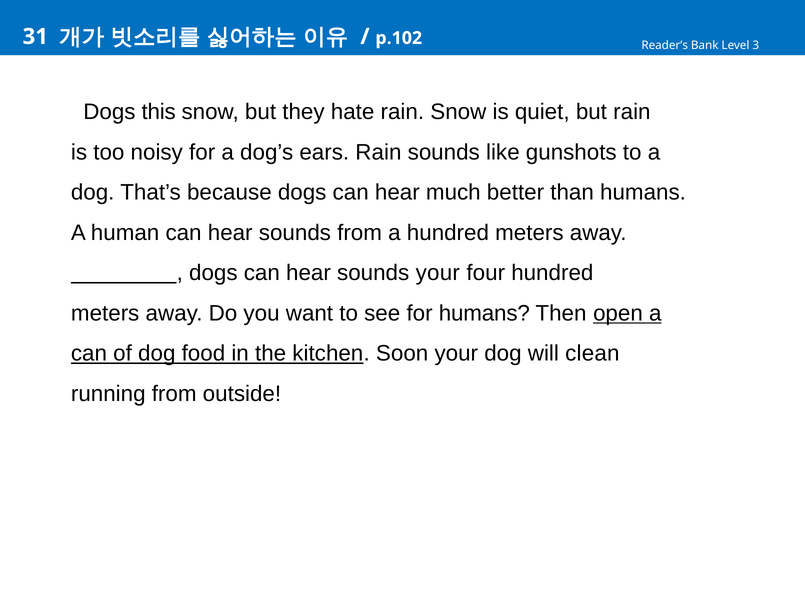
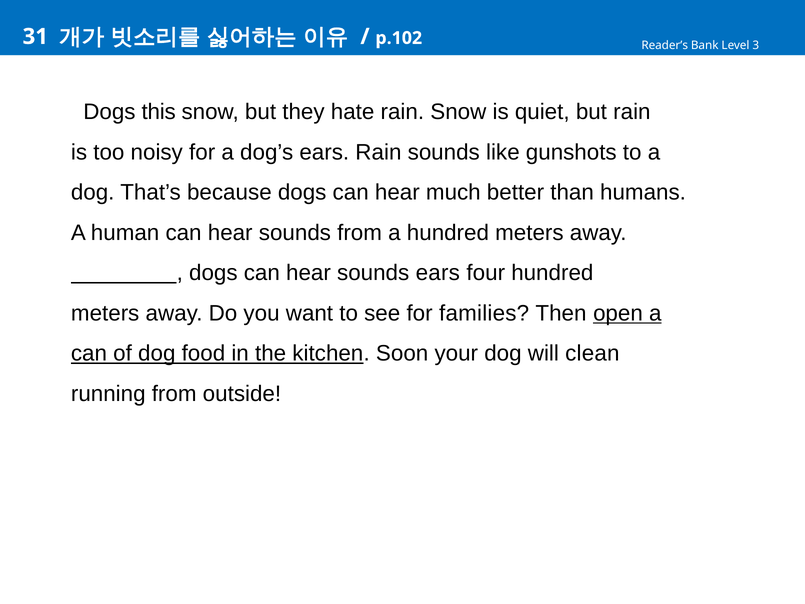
sounds your: your -> ears (438, 273)
for humans: humans -> families (484, 313)
